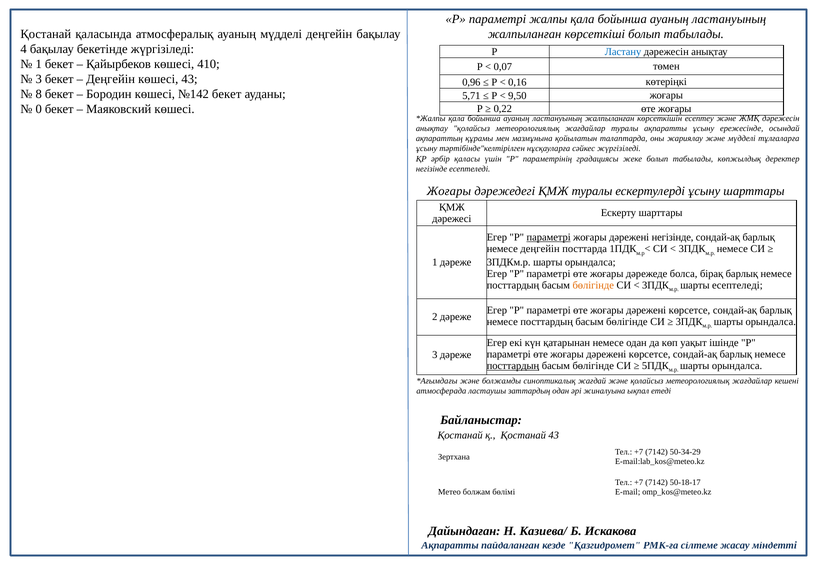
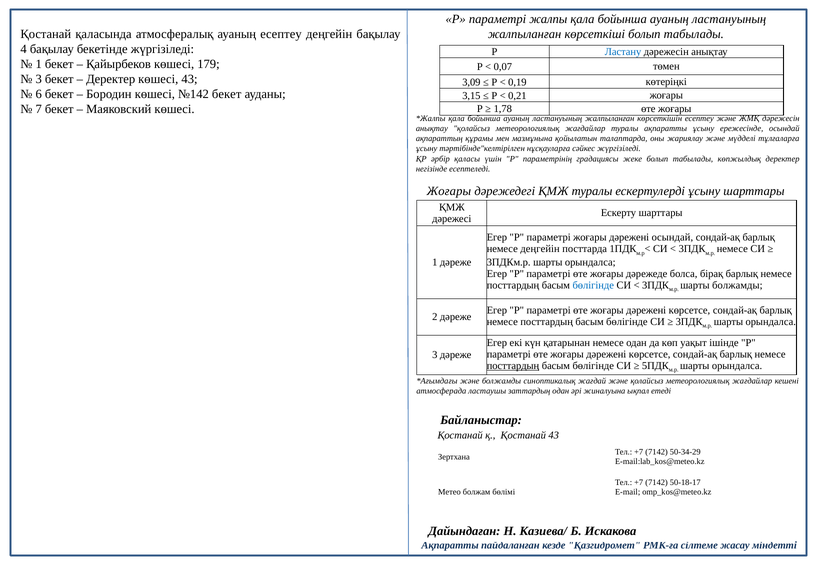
ауаның мүдделі: мүдделі -> есептеу (281, 34)
410: 410 -> 179 (208, 64)
Деңгейін: Деңгейін -> Деректер (111, 79)
0,96: 0,96 -> 3,09 (471, 82)
0,16: 0,16 -> 0,19 (517, 82)
8: 8 -> 6 (39, 94)
5,71: 5,71 -> 3,15 (471, 96)
9,50: 9,50 -> 0,21 (517, 96)
0: 0 -> 7 (39, 109)
0,22: 0,22 -> 1,78 (503, 109)
параметрі underline: present -> none (549, 238)
дәрежені негізінде: негізінде -> осындай (672, 238)
бөлігінде colour: orange -> blue (593, 285)
шарты есептеледі: есептеледі -> болжамды (737, 285)
